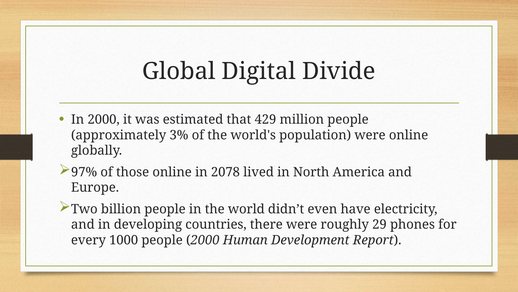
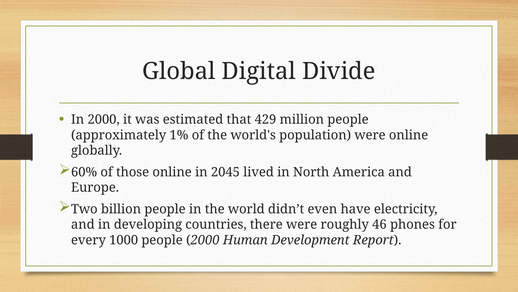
3%: 3% -> 1% (179, 135)
97%: 97% -> 60% (84, 172)
2078: 2078 -> 2045 (225, 172)
29: 29 -> 46 (379, 224)
